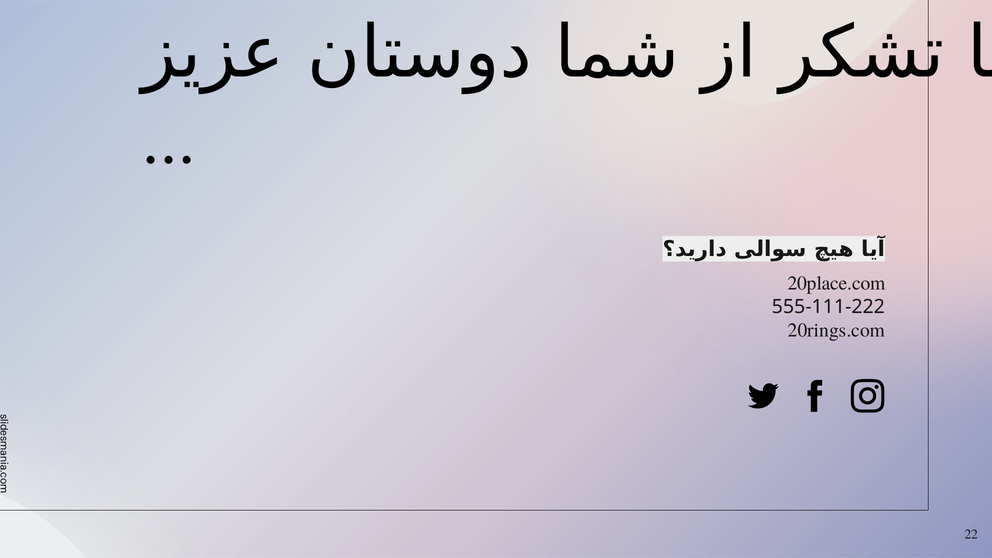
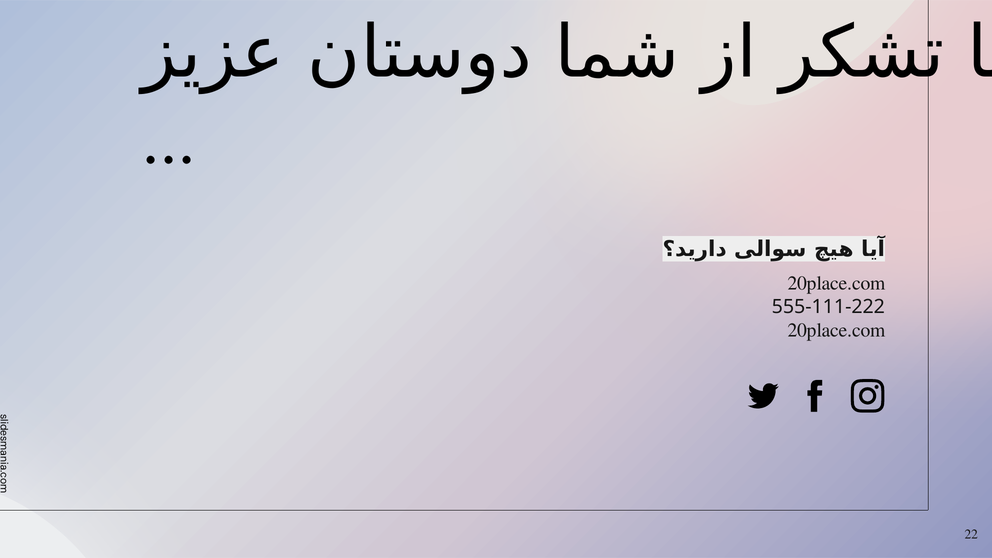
20rings.com: 20rings.com -> 20place.com (837, 330)
